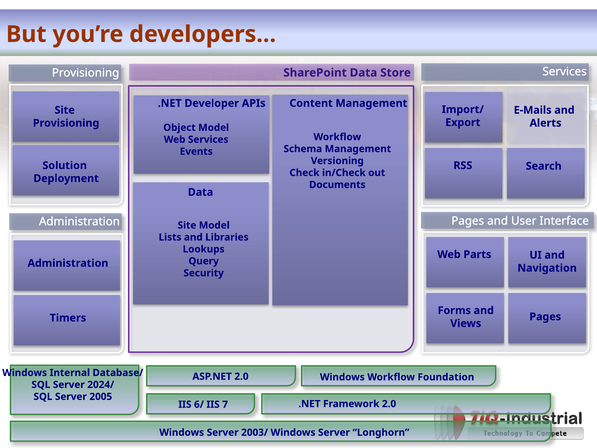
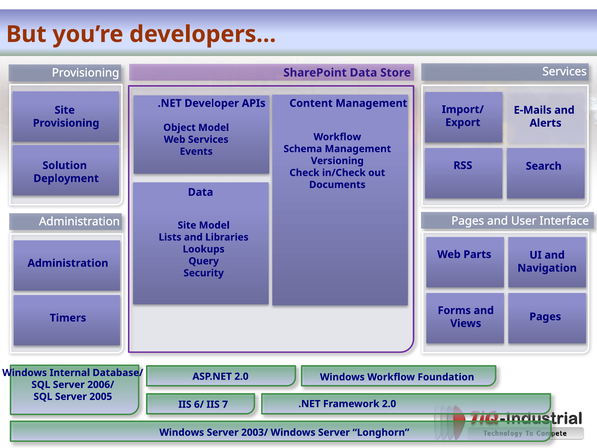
2024/: 2024/ -> 2006/ (101, 384)
